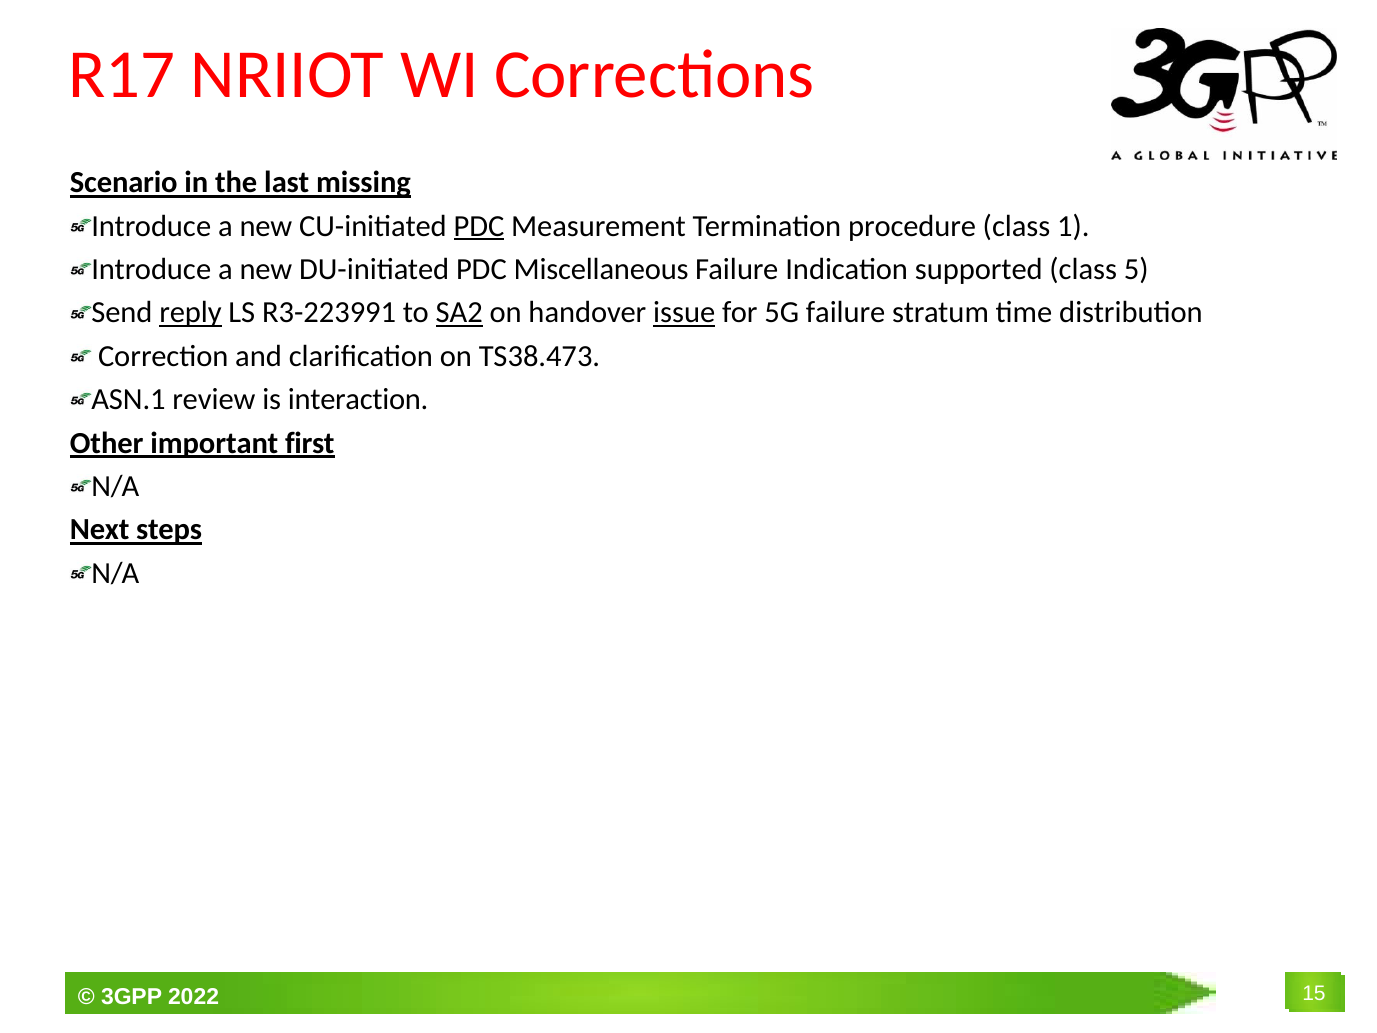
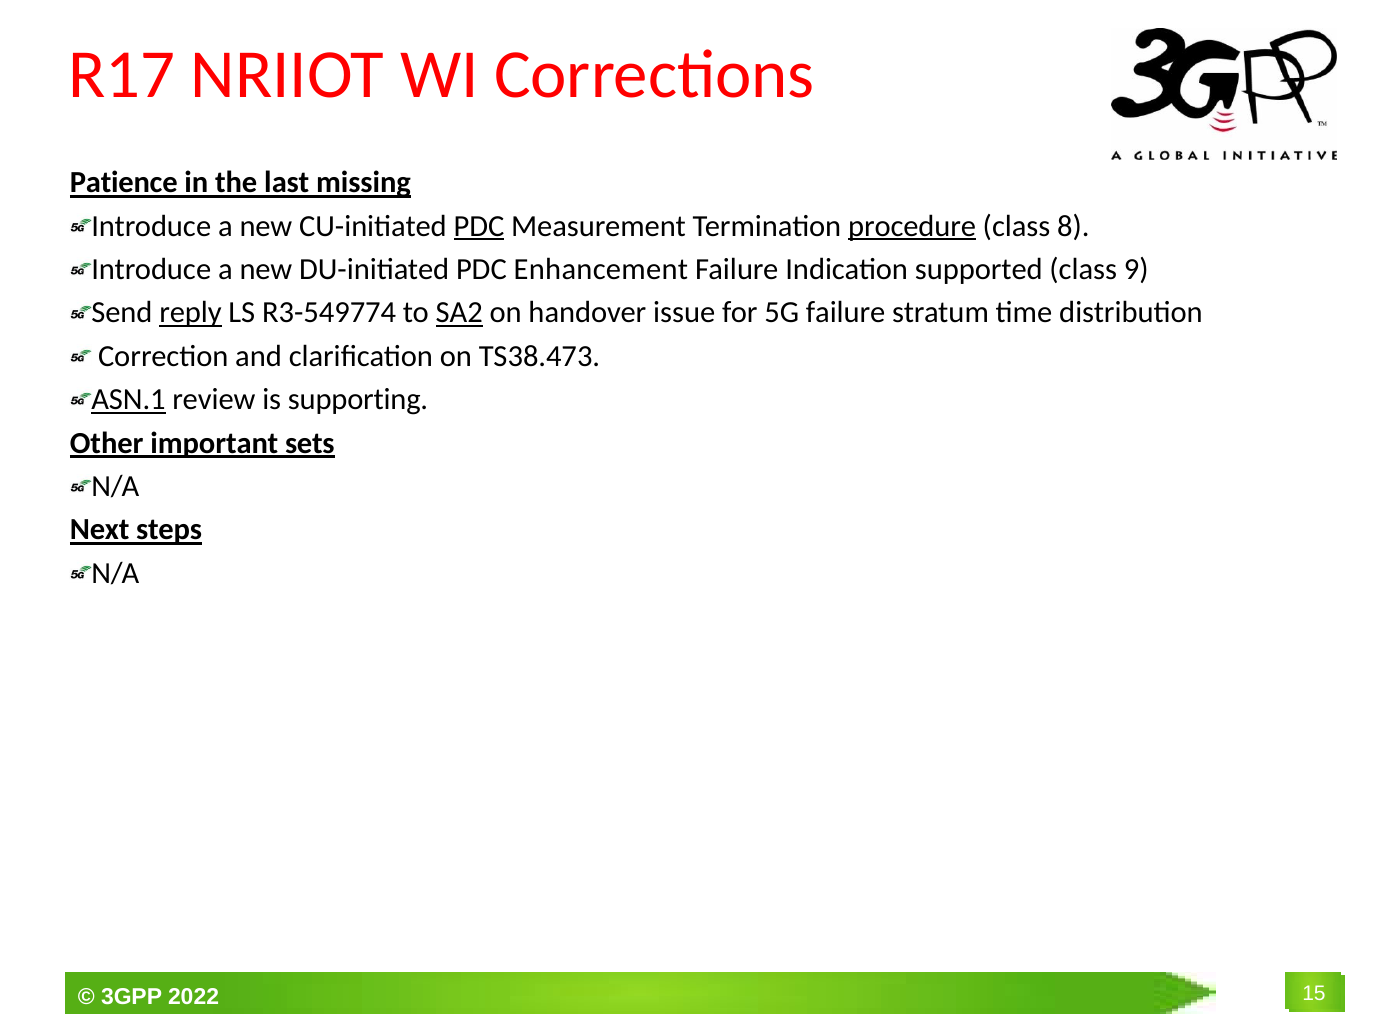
Scenario: Scenario -> Patience (124, 183)
procedure underline: none -> present (912, 226)
1: 1 -> 8 (1073, 226)
Miscellaneous: Miscellaneous -> Enhancement (601, 269)
5: 5 -> 9 (1136, 269)
R3-223991: R3-223991 -> R3-549774 (329, 313)
issue underline: present -> none (684, 313)
ASN.1 underline: none -> present (128, 399)
interaction: interaction -> supporting (358, 399)
first: first -> sets (310, 443)
